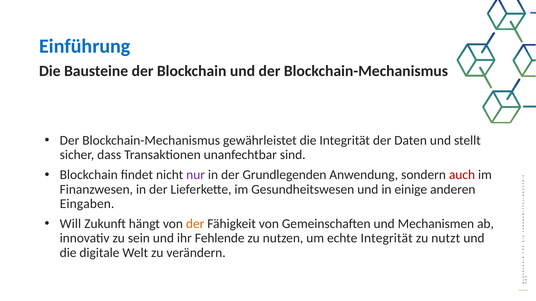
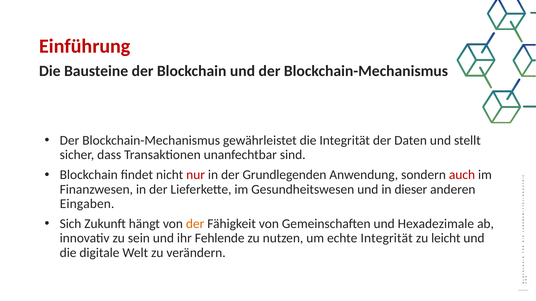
Einführung colour: blue -> red (85, 46)
nur colour: purple -> red (196, 175)
einige: einige -> dieser (411, 190)
Will: Will -> Sich (71, 224)
Mechanismen: Mechanismen -> Hexadezimale (436, 224)
nutzt: nutzt -> leicht (446, 239)
